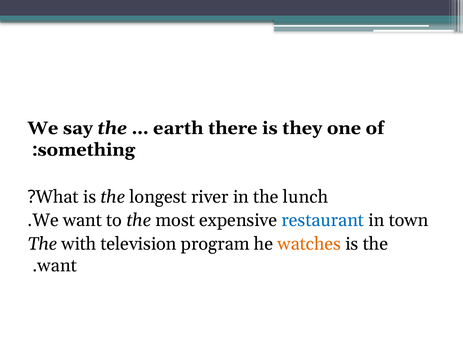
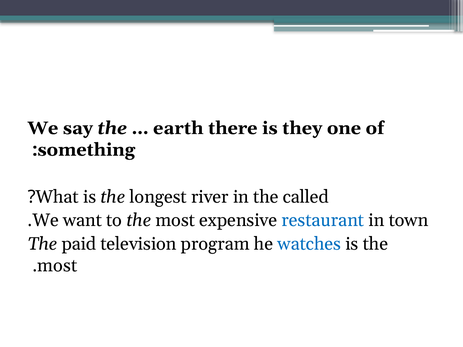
lunch: lunch -> called (306, 197)
with: with -> paid (79, 244)
watches colour: orange -> blue (309, 244)
want: want -> most (57, 266)
